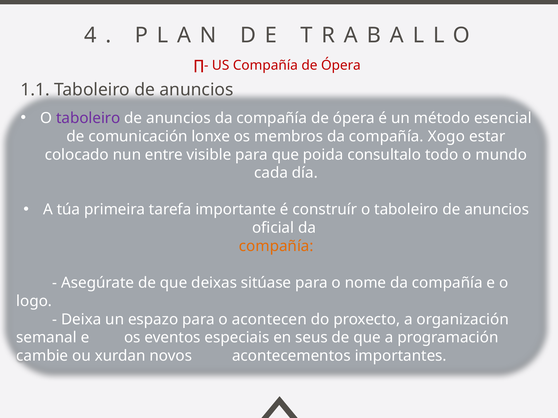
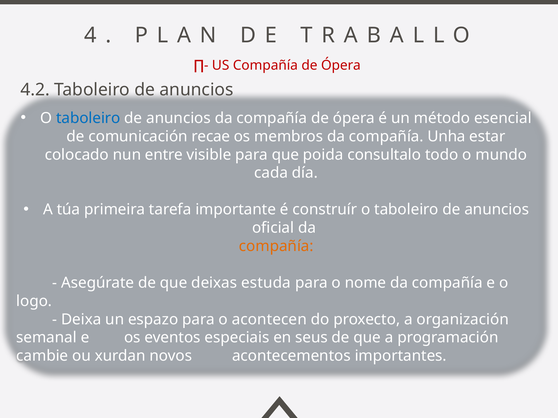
1.1: 1.1 -> 4.2 (35, 90)
taboleiro colour: purple -> blue (88, 118)
lonxe: lonxe -> recae (211, 137)
Xogo: Xogo -> Unha (446, 137)
sitúase: sitúase -> estuda (266, 283)
